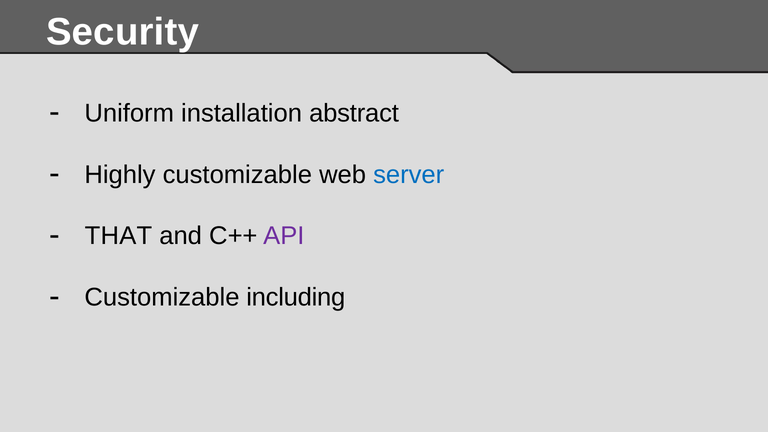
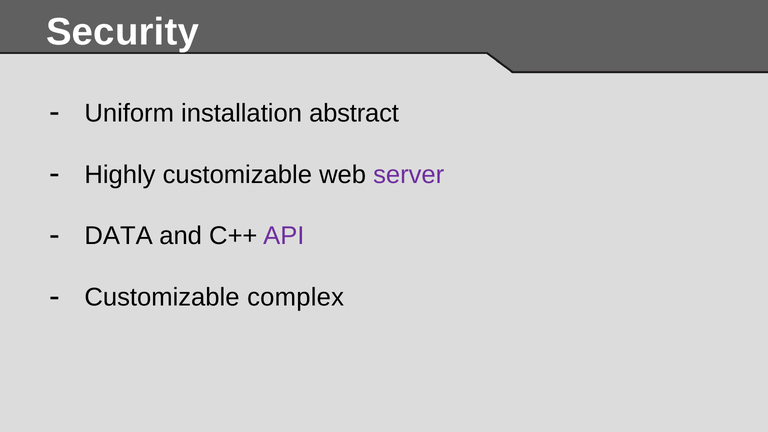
server colour: blue -> purple (409, 175)
THAT: THAT -> DATA (119, 236)
including: including -> complex (296, 297)
